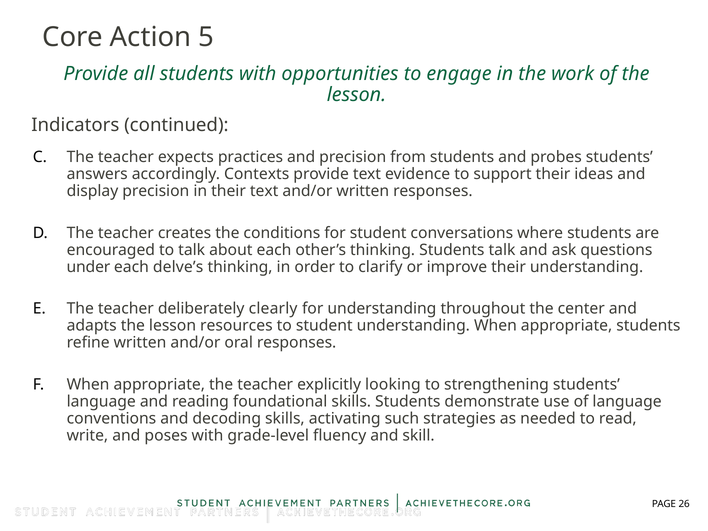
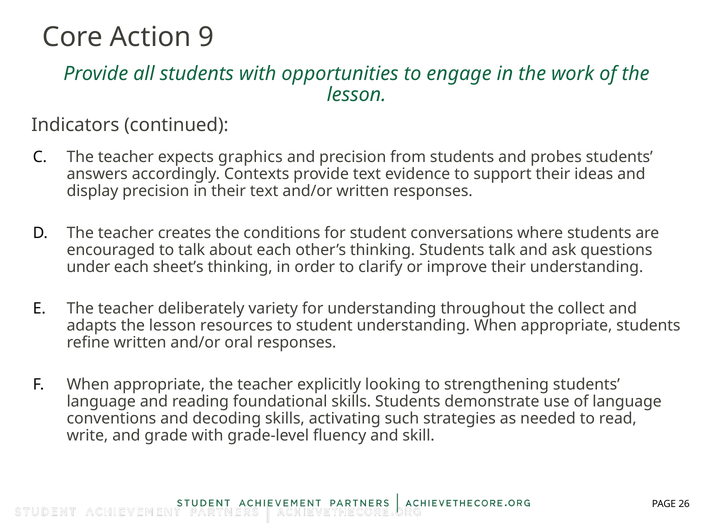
5: 5 -> 9 (206, 37)
practices: practices -> graphics (250, 157)
delve’s: delve’s -> sheet’s (178, 267)
clearly: clearly -> variety (273, 309)
center: center -> collect (581, 309)
poses: poses -> grade (166, 435)
